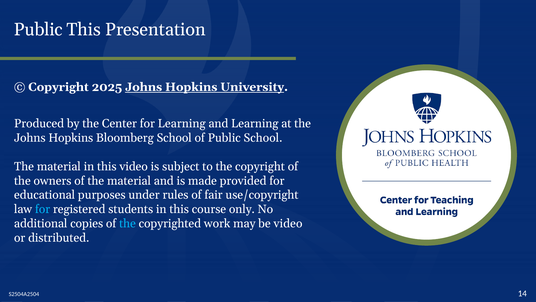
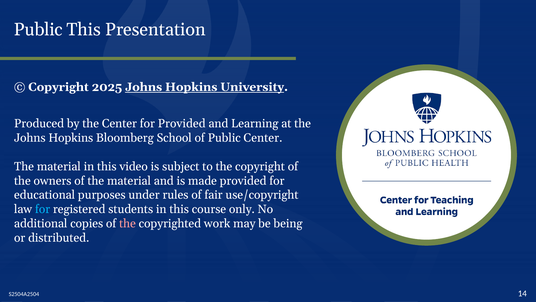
for Learning: Learning -> Provided (182, 123)
Public School: School -> Center (263, 138)
the colour: light blue -> pink (128, 223)
be video: video -> being (288, 223)
